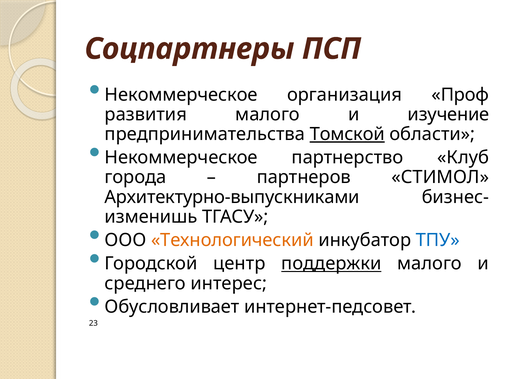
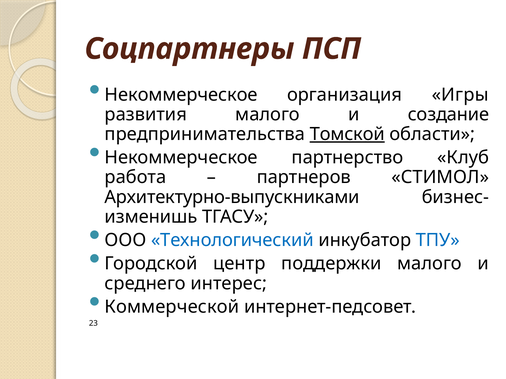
Проф: Проф -> Игры (460, 95)
изучение: изучение -> создание (449, 115)
города: города -> работа (135, 178)
Технологический colour: orange -> blue (232, 240)
поддержки underline: present -> none (331, 264)
Обусловливает: Обусловливает -> Коммерческой (172, 307)
